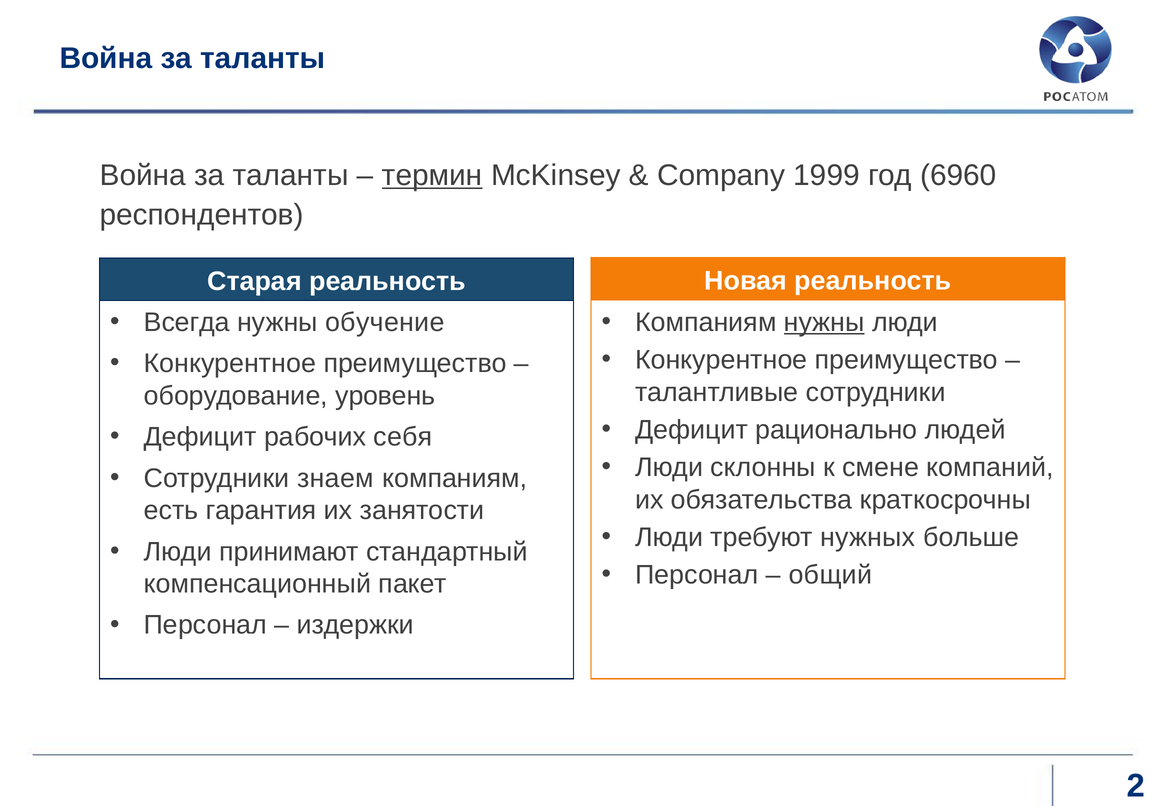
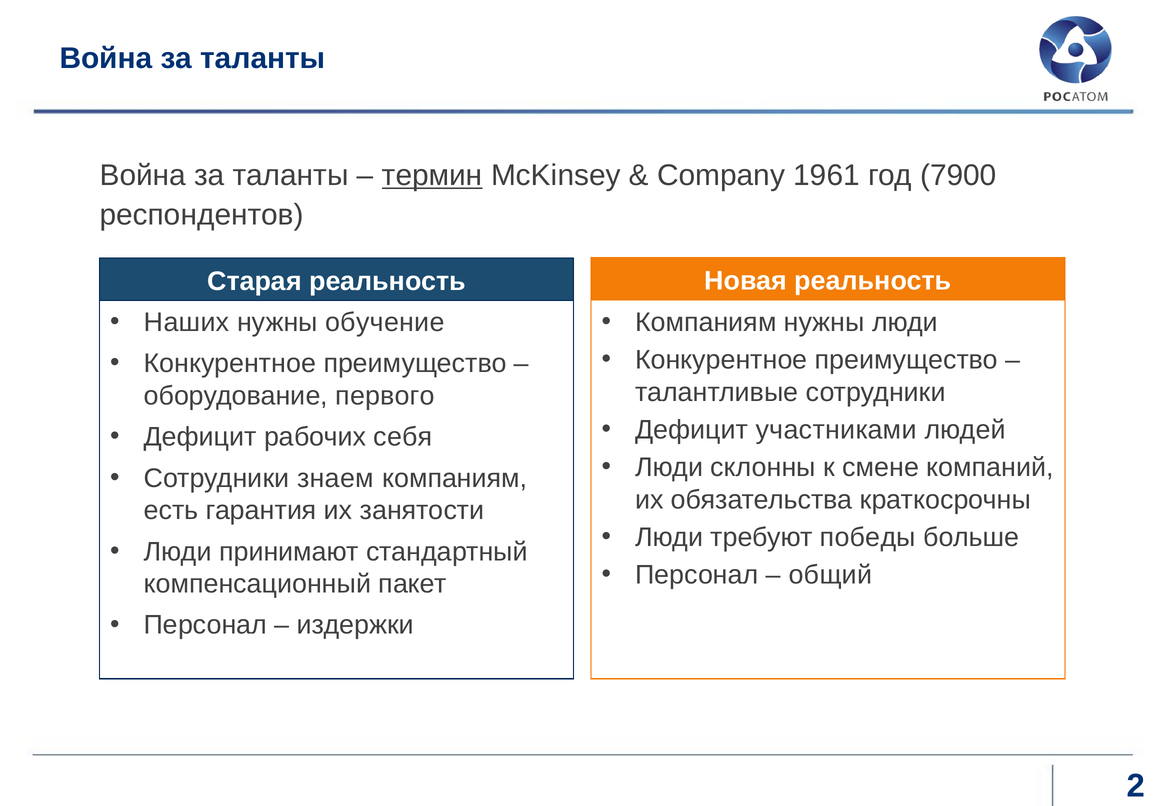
1999: 1999 -> 1961 (827, 176)
6960: 6960 -> 7900 (958, 176)
Всегда: Всегда -> Наших (187, 323)
нужны underline: present -> none (824, 323)
уровень: уровень -> первого (385, 396)
рационально: рационально -> участниками (836, 430)
нужных: нужных -> победы (868, 538)
